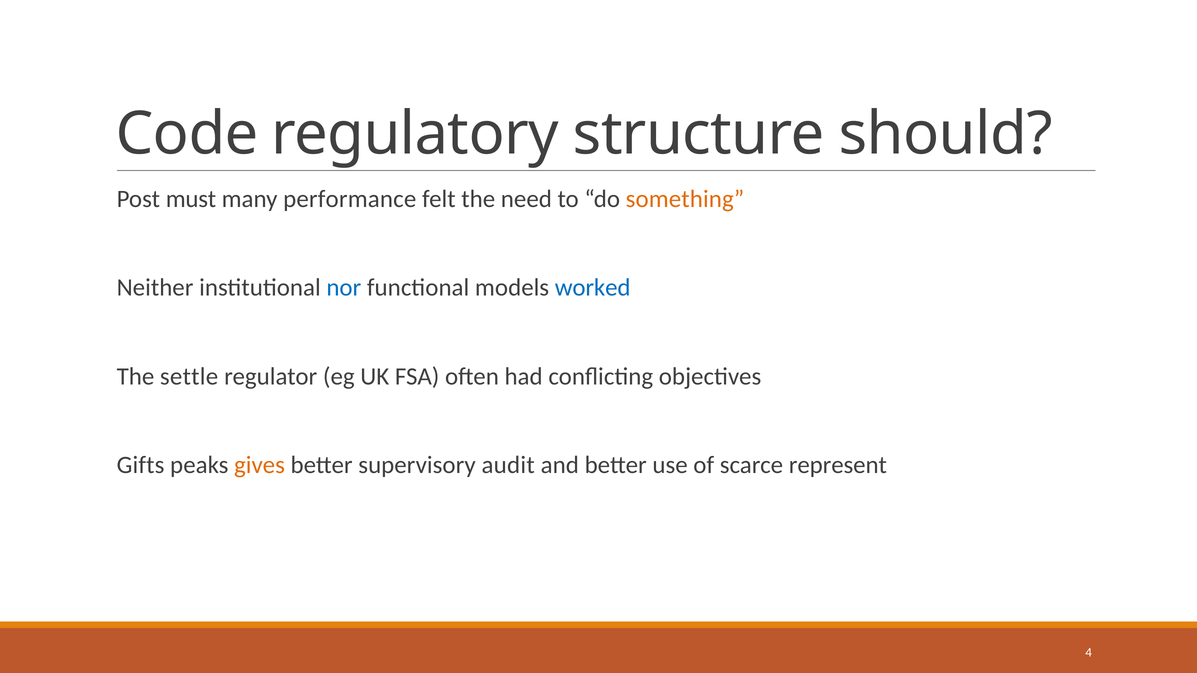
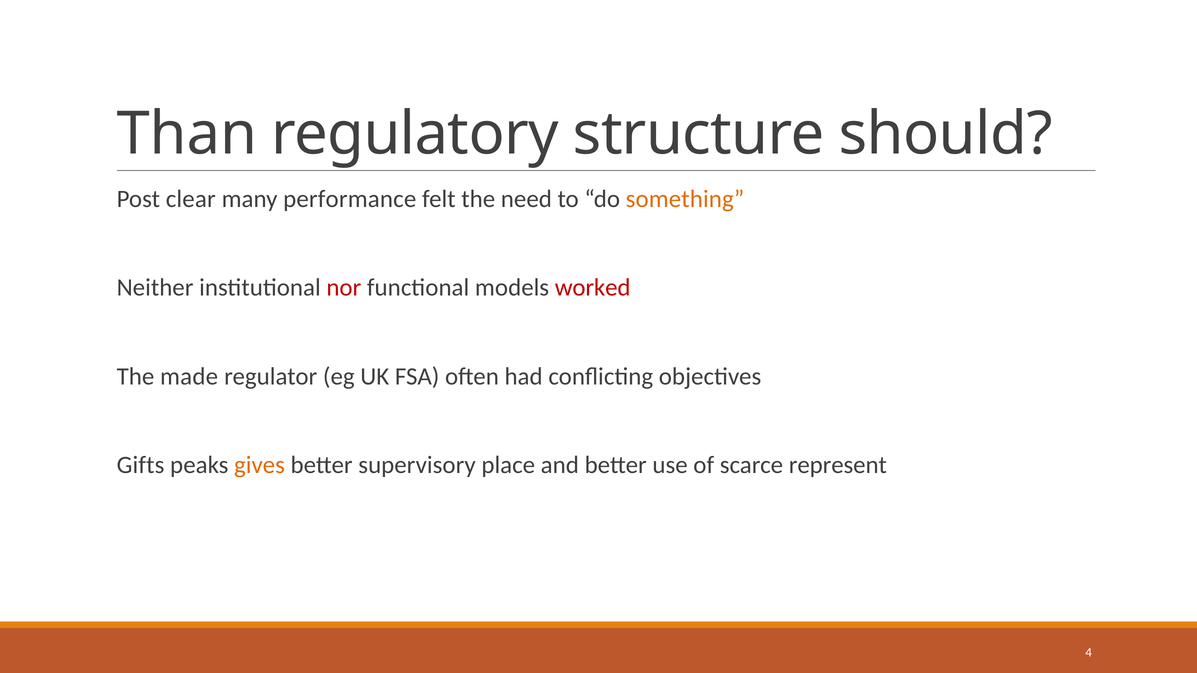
Code: Code -> Than (187, 134)
must: must -> clear (191, 199)
nor colour: blue -> red (344, 288)
worked colour: blue -> red (593, 288)
settle: settle -> made (189, 377)
audit: audit -> place (508, 465)
